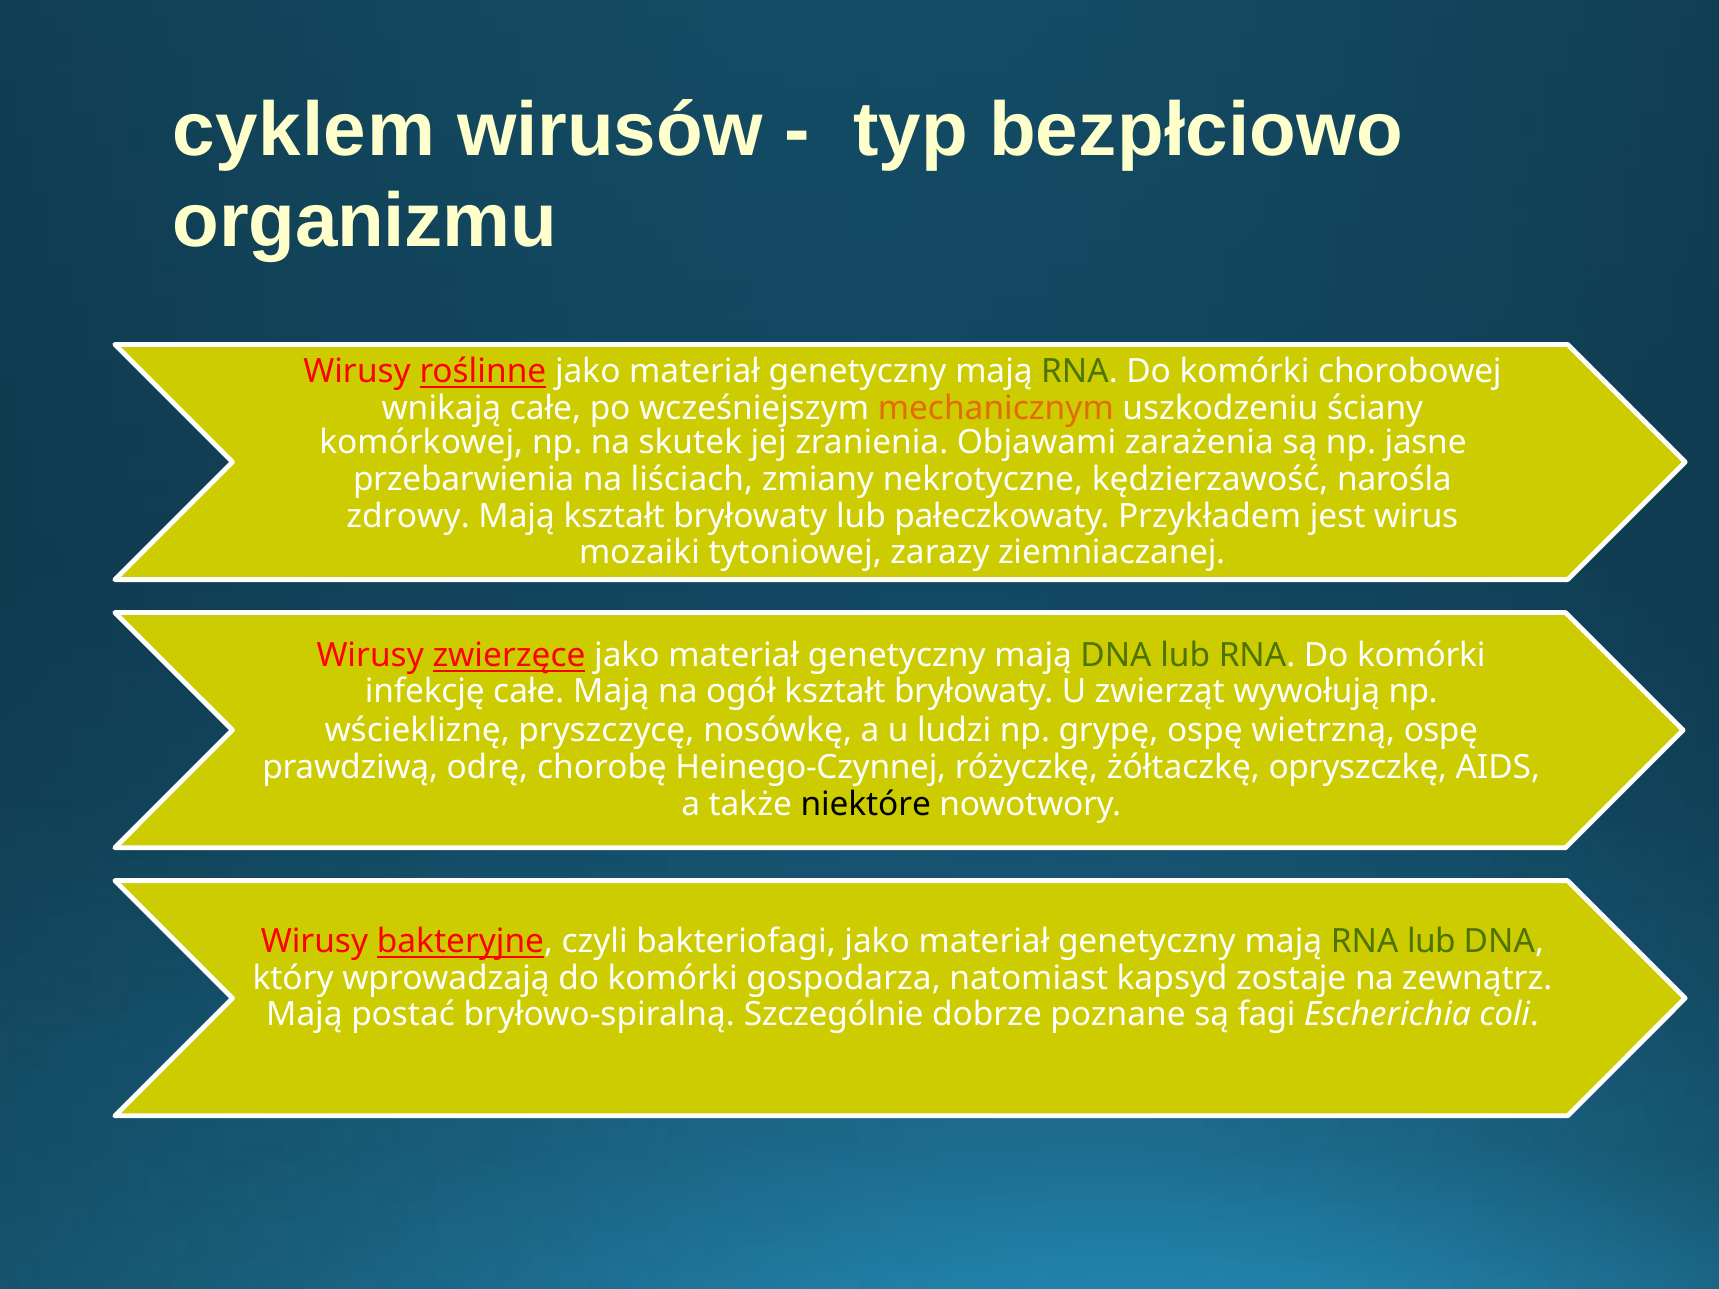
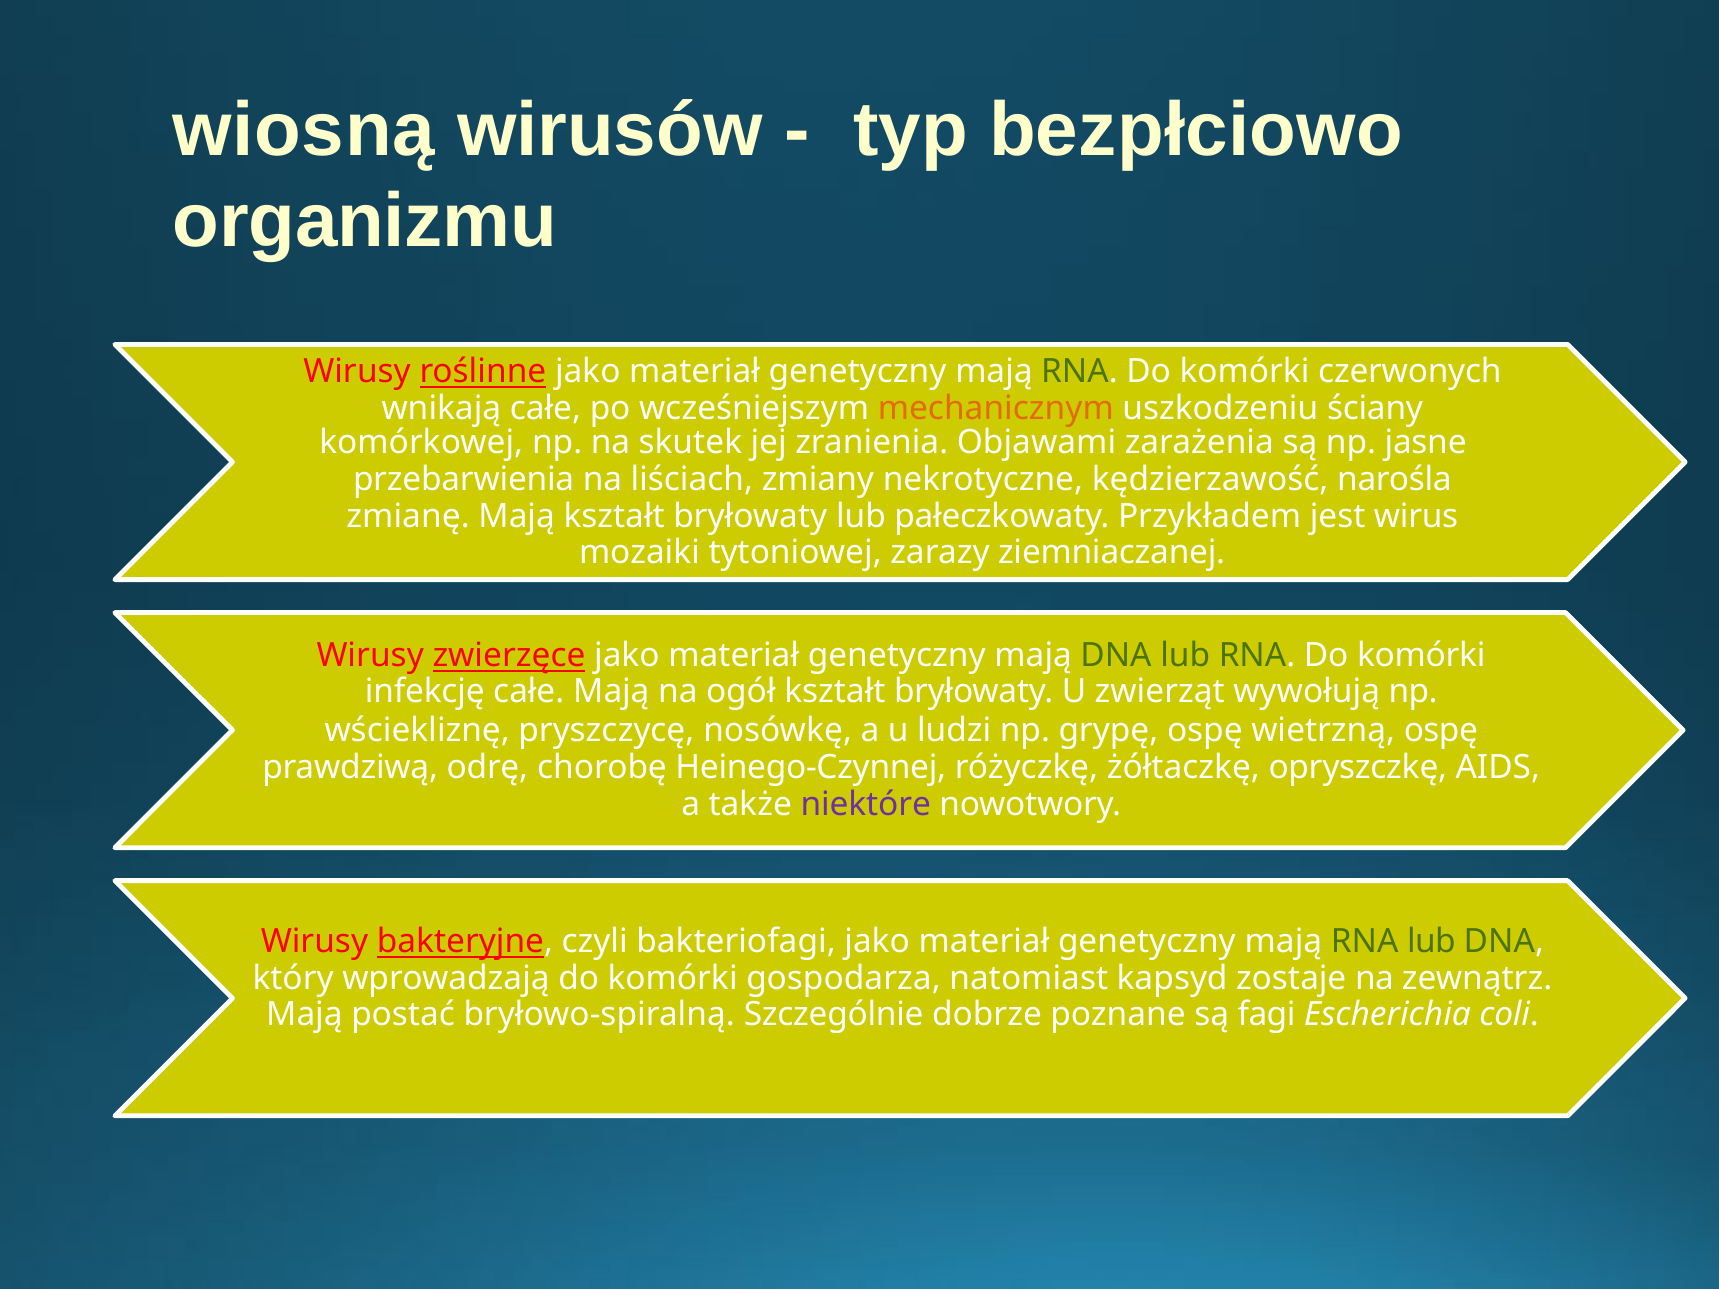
cyklem: cyklem -> wiosną (304, 130)
chorobowej: chorobowej -> czerwonych (1410, 371)
zdrowy: zdrowy -> zmianę (408, 517)
niektóre colour: black -> purple (866, 804)
